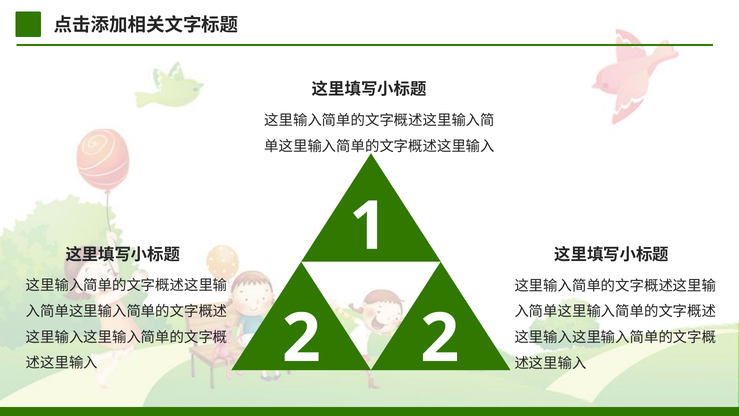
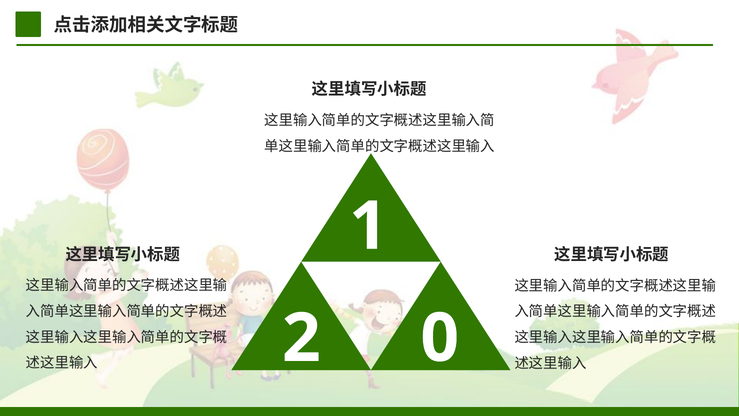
2 2: 2 -> 0 (440, 338)
